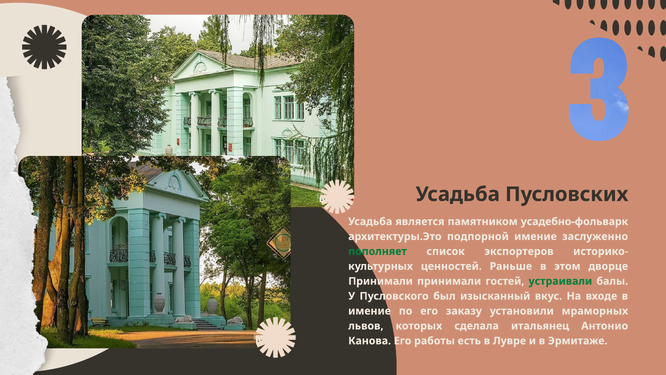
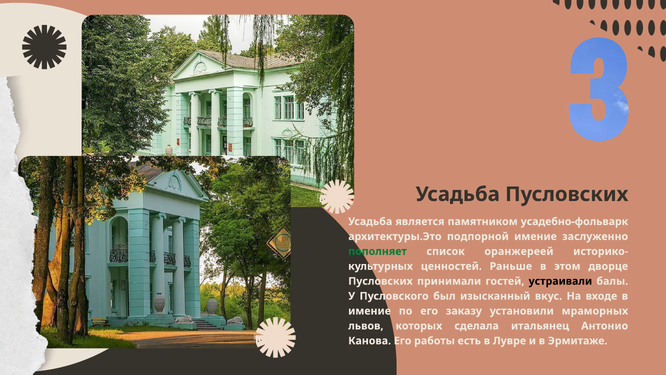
экспортеров: экспортеров -> оранжереей (519, 251)
Принимали: Принимали -> Пусловских (380, 281)
устраивали colour: green -> black (560, 281)
